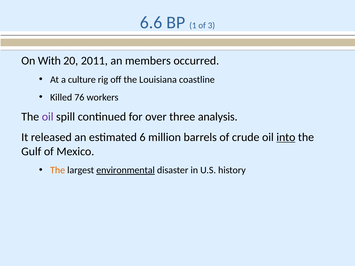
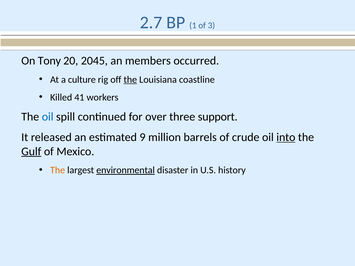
6.6: 6.6 -> 2.7 (151, 23)
With: With -> Tony (49, 61)
2011: 2011 -> 2045 (94, 61)
the underline: none -> present (130, 80)
76: 76 -> 41 (79, 97)
oil colour: purple -> blue (48, 117)
analysis: analysis -> support (218, 117)
6: 6 -> 9 (143, 137)
Gulf underline: none -> present (31, 152)
